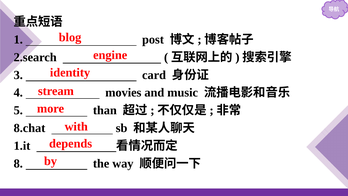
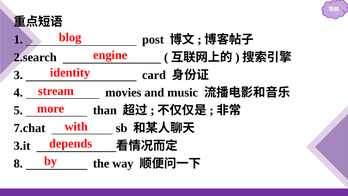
8.chat: 8.chat -> 7.chat (29, 128)
1.it: 1.it -> 3.it (22, 146)
